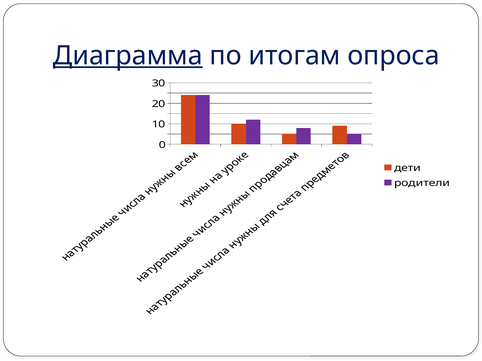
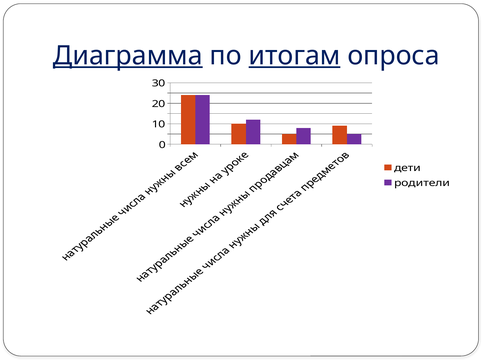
итогам underline: none -> present (295, 56)
